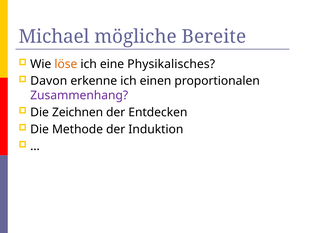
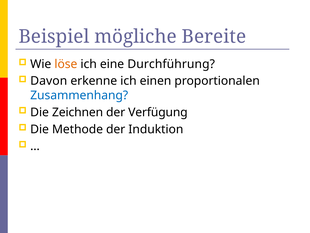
Michael: Michael -> Beispiel (54, 36)
Physikalisches: Physikalisches -> Durchführung (171, 64)
Zusammenhang colour: purple -> blue (79, 95)
Entdecken: Entdecken -> Verfügung (158, 112)
